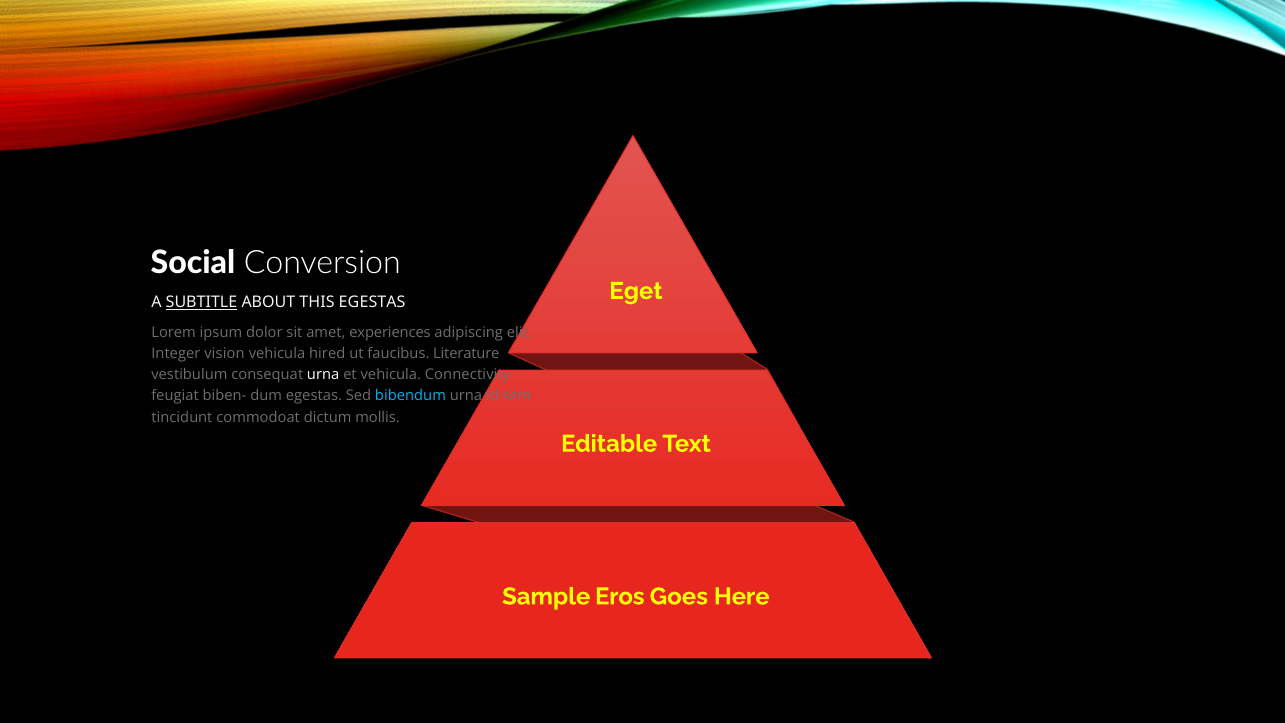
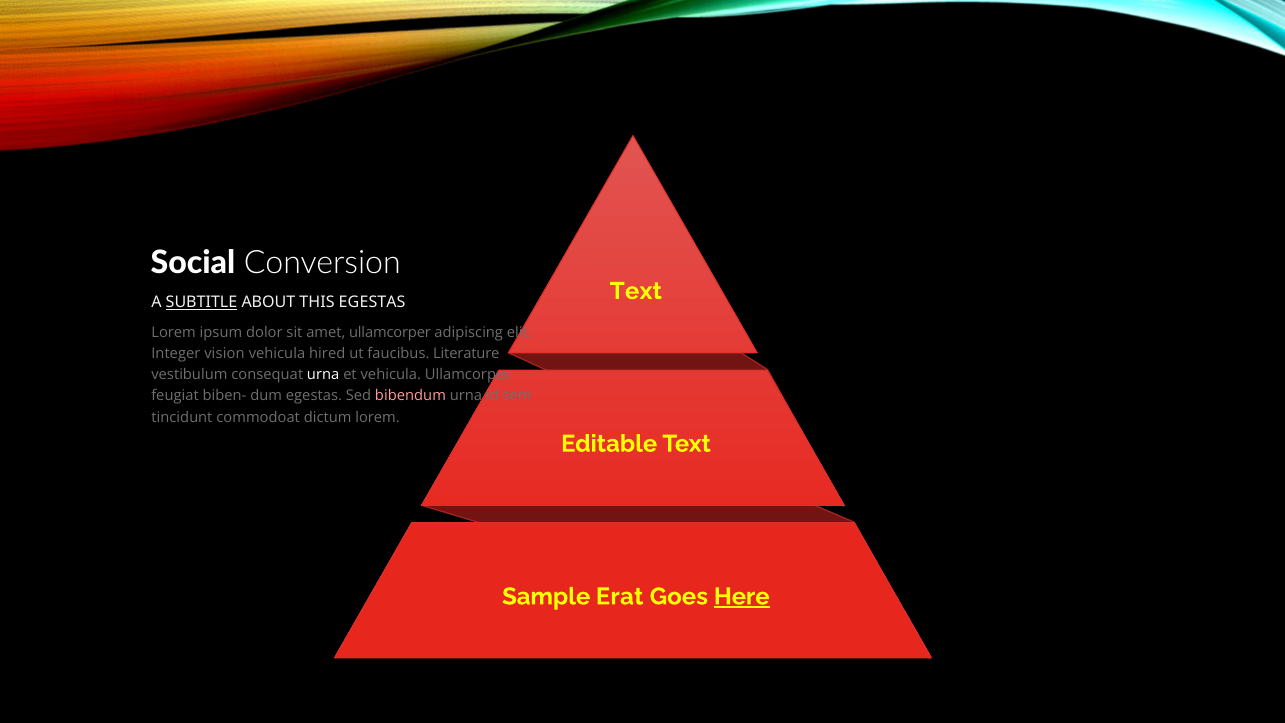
Eget: Eget -> Text (636, 291)
amet experiences: experiences -> ullamcorper (390, 332)
vehicula Connectivity: Connectivity -> Ullamcorper (468, 375)
bibendum colour: light blue -> pink (410, 396)
dictum mollis: mollis -> lorem (378, 417)
Eros: Eros -> Erat (620, 596)
Here underline: none -> present (742, 596)
